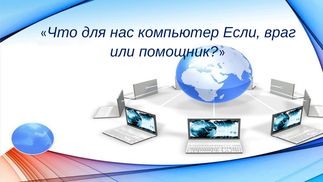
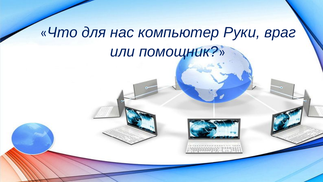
Если: Если -> Руки (242, 33)
